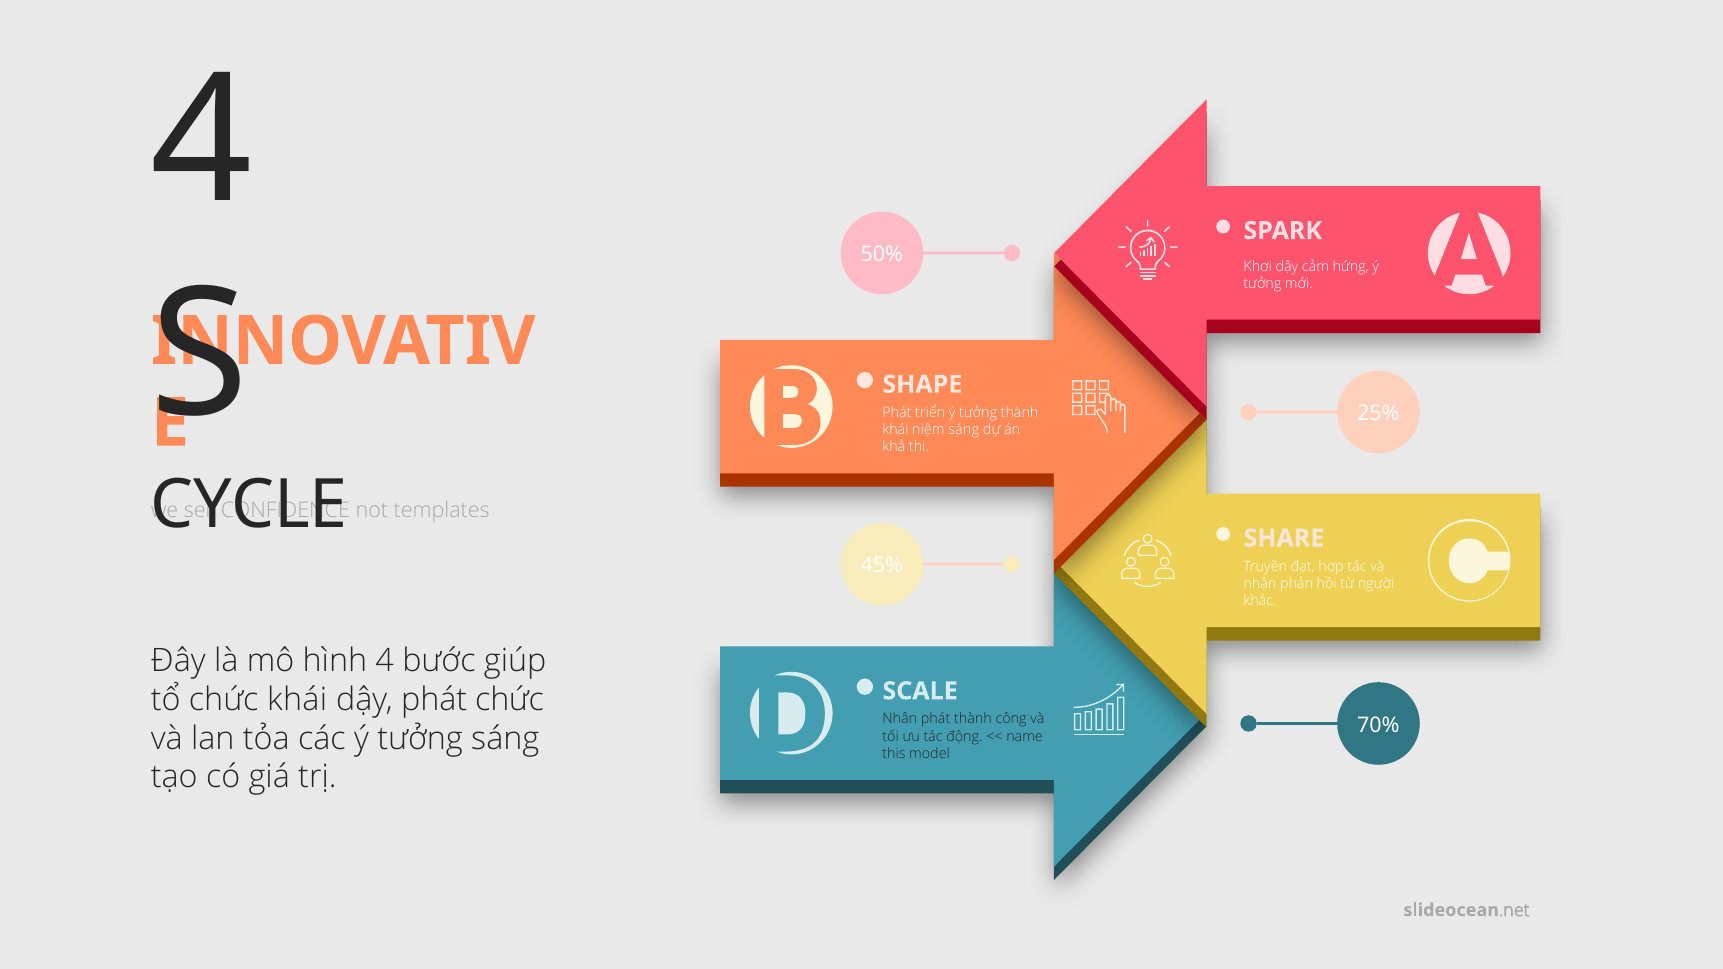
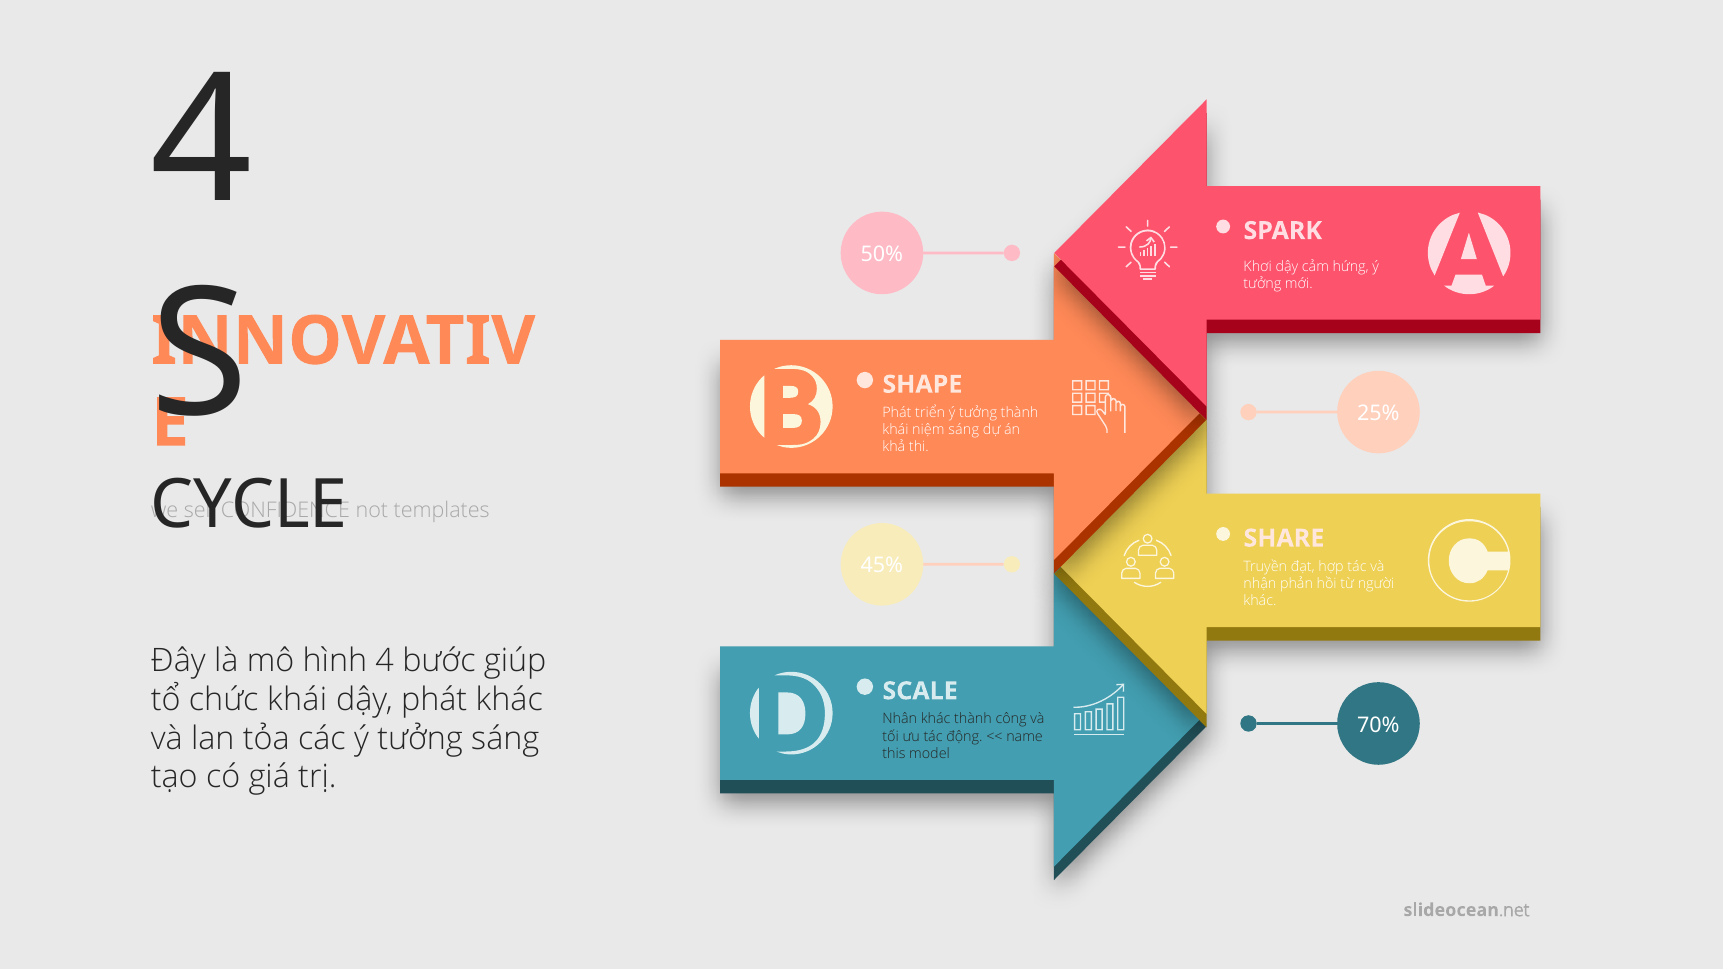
phát chức: chức -> khác (509, 700)
Nhân phát: phát -> khác (936, 719)
